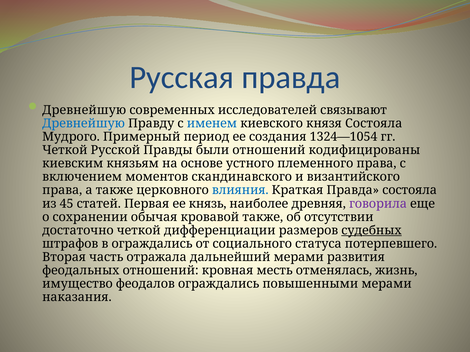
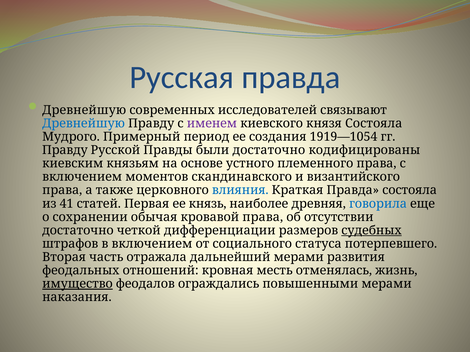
именем colour: blue -> purple (212, 123)
1324—1054: 1324—1054 -> 1919—1054 (344, 137)
Четкой: Четкой -> Правду (65, 150)
были отношений: отношений -> достаточно (269, 150)
45: 45 -> 41 (67, 204)
говорила colour: purple -> blue (378, 204)
кровавой также: также -> права (263, 217)
в ограждались: ограждались -> включением (152, 244)
имущество underline: none -> present (77, 284)
